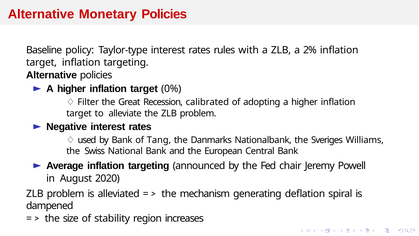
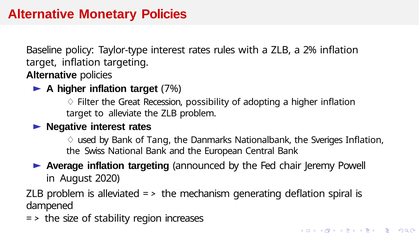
0%: 0% -> 7% (171, 89)
calibrated: calibrated -> possibility (207, 102)
Sveriges Williams: Williams -> Inflation (365, 140)
